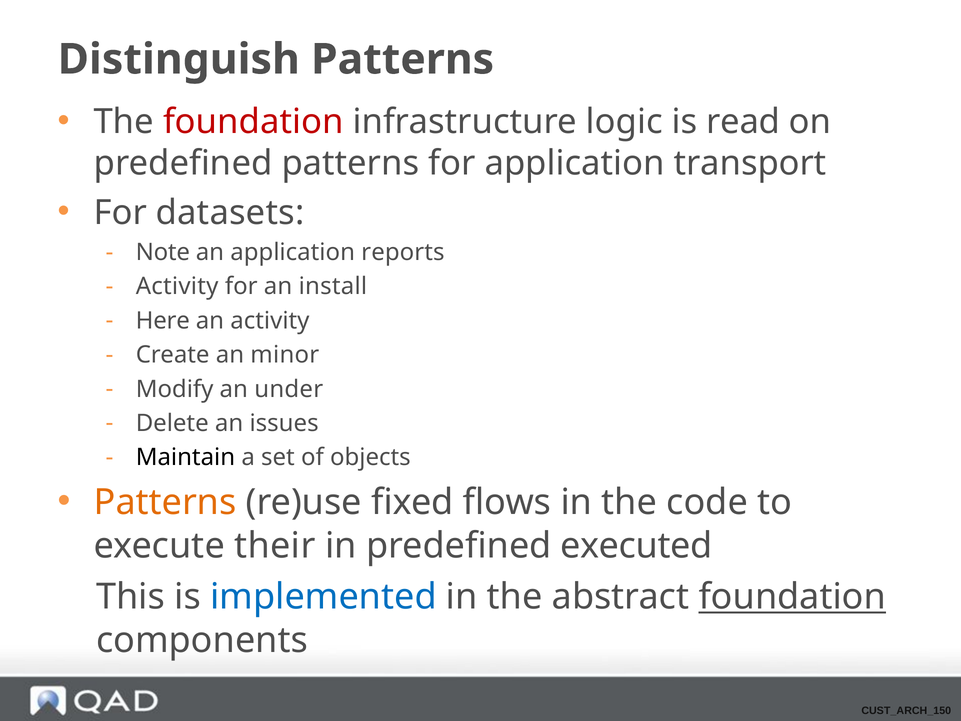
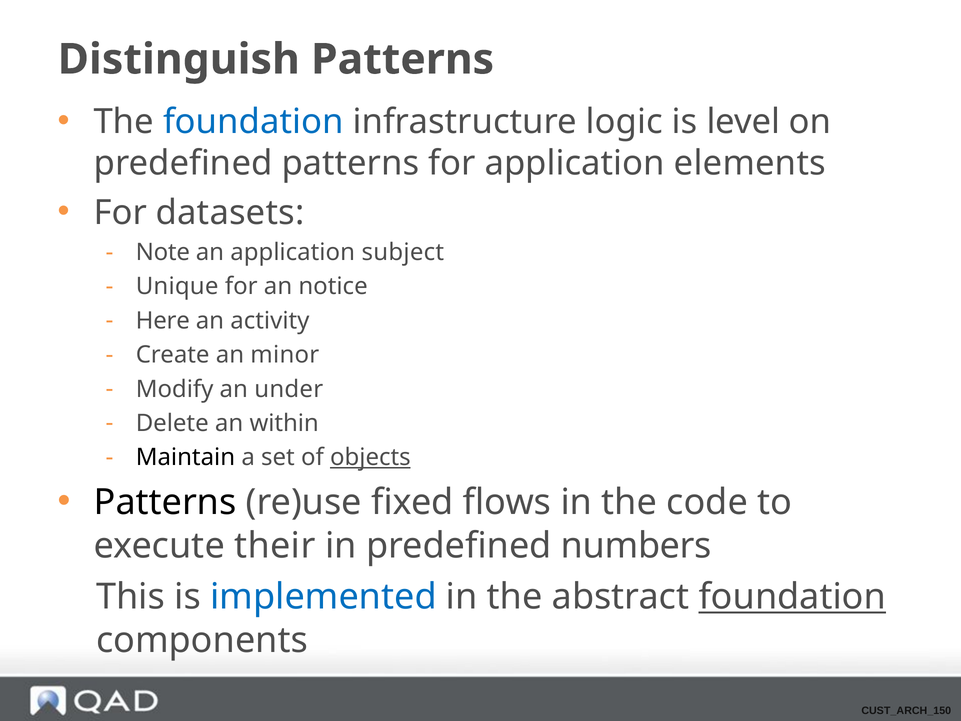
foundation colour: red -> blue (253, 122)
read: read -> level (743, 122)
transport: transport -> elements (750, 163)
reports: reports -> subject (403, 252)
Activity: Activity -> Unique (177, 286)
install: install -> notice (333, 286)
issues: issues -> within (284, 423)
objects underline: none -> present (370, 457)
Patterns colour: orange -> black (165, 502)
executed: executed -> numbers (636, 545)
